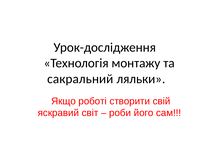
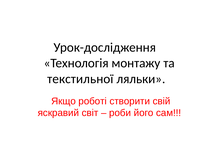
сакральний: сакральний -> текстильної (80, 79)
